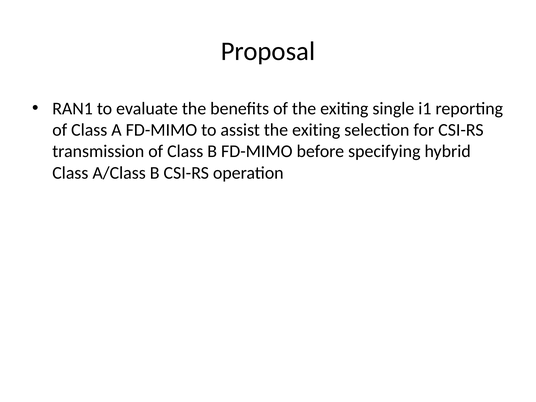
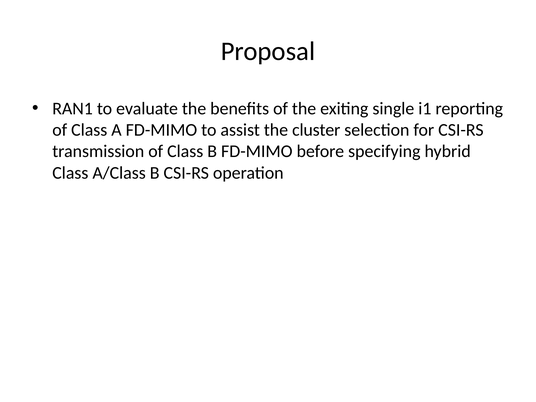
assist the exiting: exiting -> cluster (316, 130)
